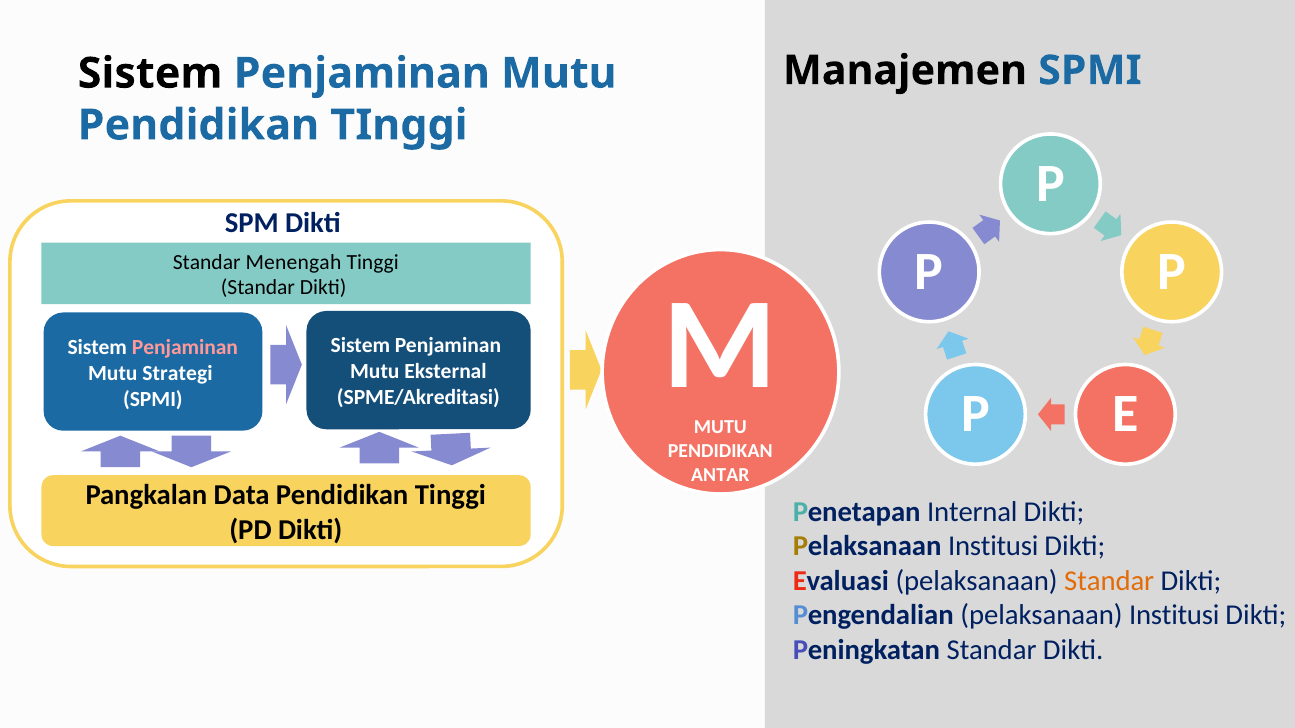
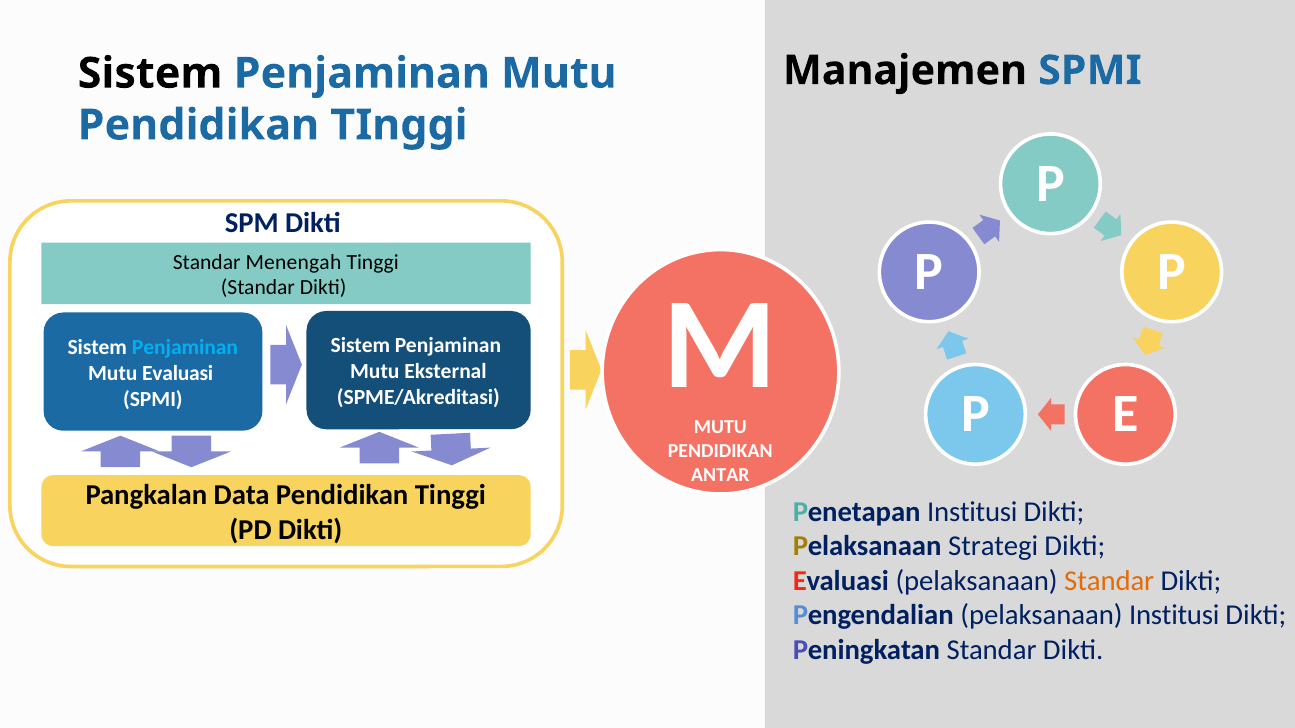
Penjaminan colour: pink -> light blue (185, 347)
Mutu Strategi: Strategi -> Evaluasi (178, 373)
Penetapan Internal: Internal -> Institusi (972, 512)
Institusi: Institusi -> Strategi (993, 547)
